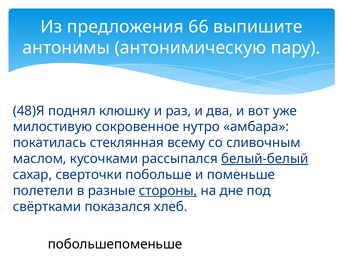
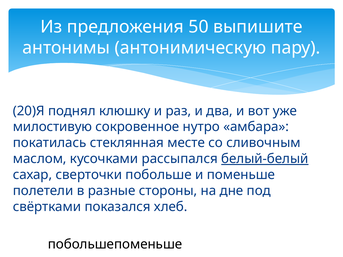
66: 66 -> 50 (199, 27)
48)Я: 48)Я -> 20)Я (29, 111)
всему: всему -> месте (186, 143)
стороны underline: present -> none (168, 191)
